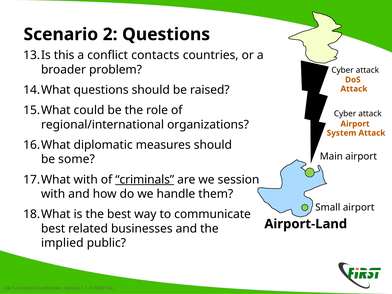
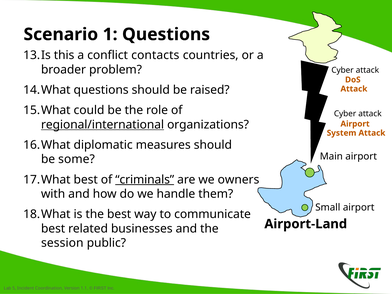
2: 2 -> 1 (110, 34)
regional/international underline: none -> present (103, 125)
with: with -> best (86, 180)
session: session -> owners (239, 180)
implied: implied -> session (62, 243)
